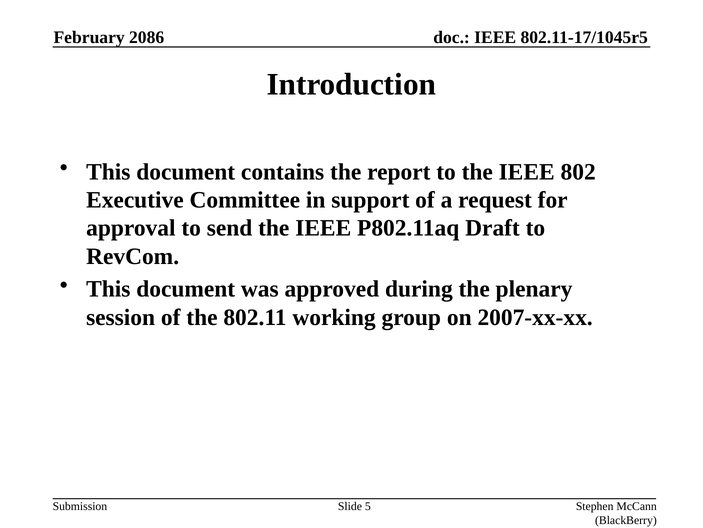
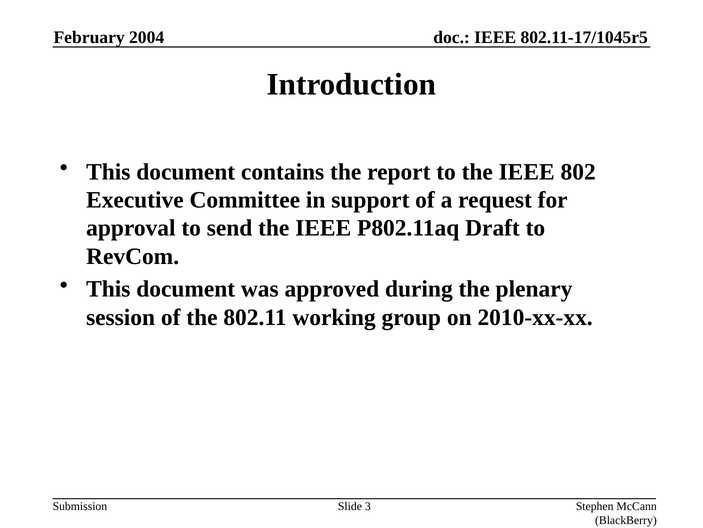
2086: 2086 -> 2004 (147, 38)
2007-xx-xx: 2007-xx-xx -> 2010-xx-xx (535, 317)
5: 5 -> 3 (368, 506)
